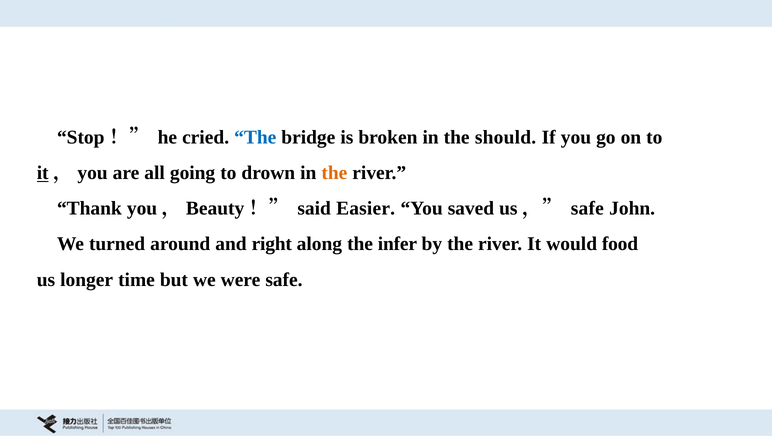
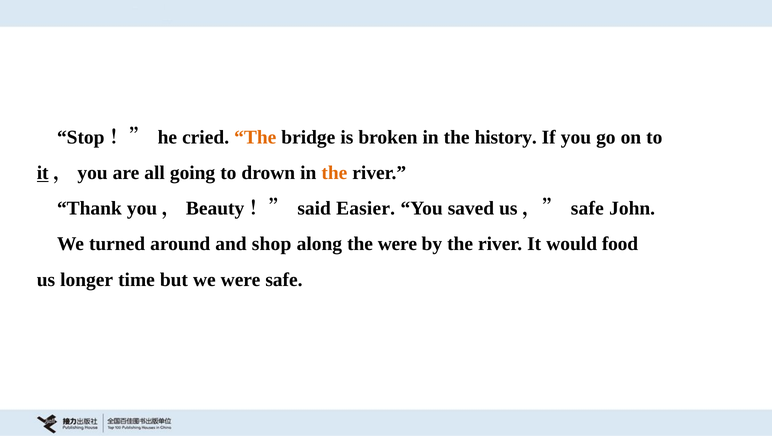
The colour: blue -> orange (255, 137)
should: should -> history (506, 137)
right: right -> shop (272, 244)
the infer: infer -> were (397, 244)
